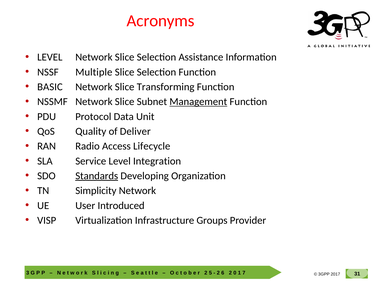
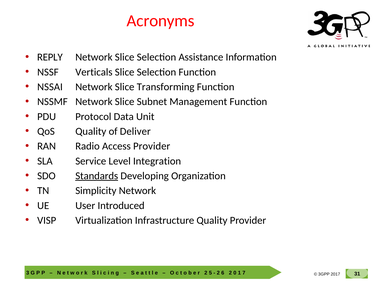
LEVEL: LEVEL -> REPLY (50, 57)
Multiple: Multiple -> Verticals (94, 72)
BASIC: BASIC -> NSSAI (50, 87)
Management underline: present -> none (198, 102)
Access Lifecycle: Lifecycle -> Provider (152, 146)
Infrastructure Groups: Groups -> Quality (212, 220)
